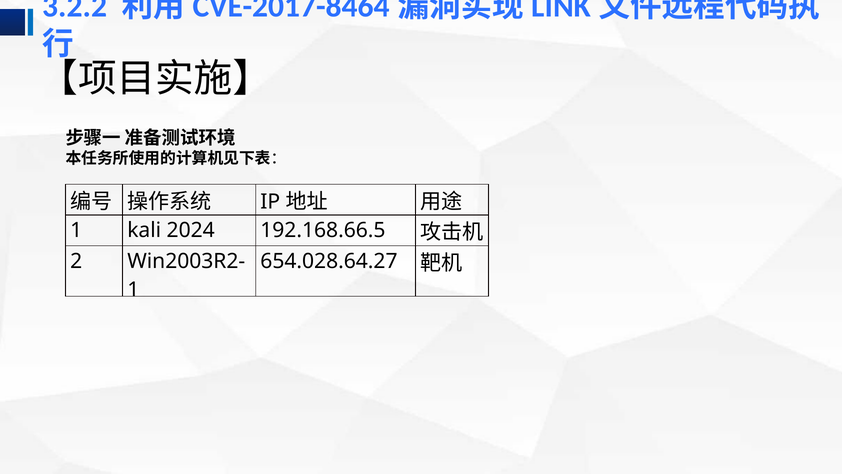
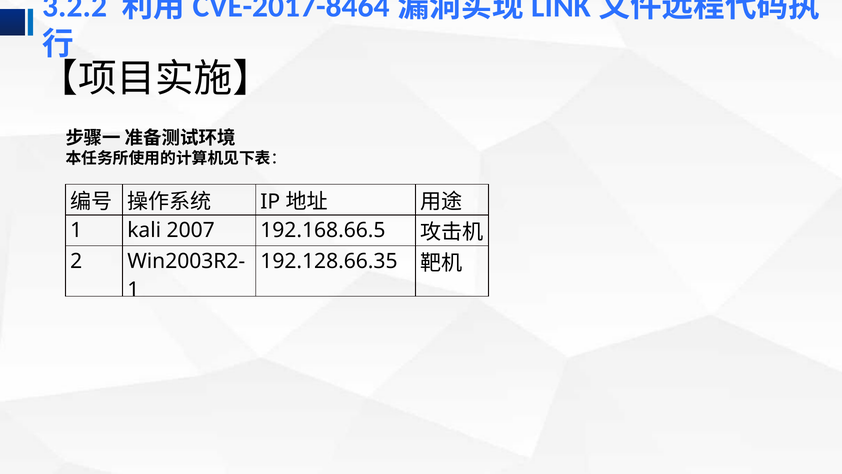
2024: 2024 -> 2007 (191, 230)
654.028.64.27: 654.028.64.27 -> 192.128.66.35 (329, 261)
